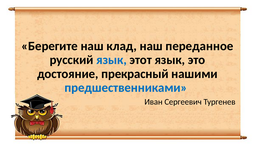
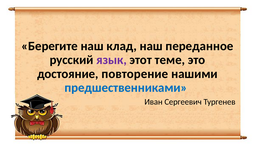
язык colour: blue -> purple (111, 60)
этот язык: язык -> теме (170, 60)
прекрасный: прекрасный -> повторение (135, 73)
